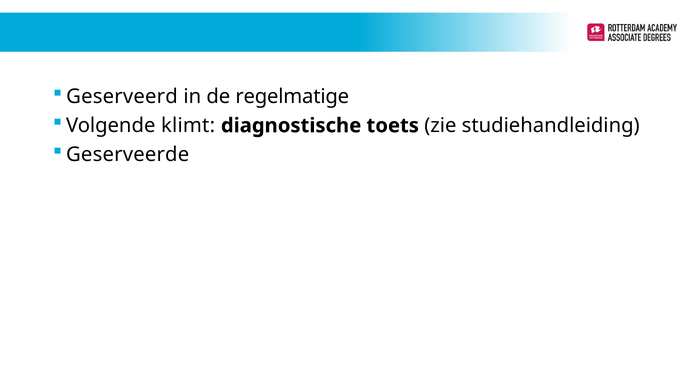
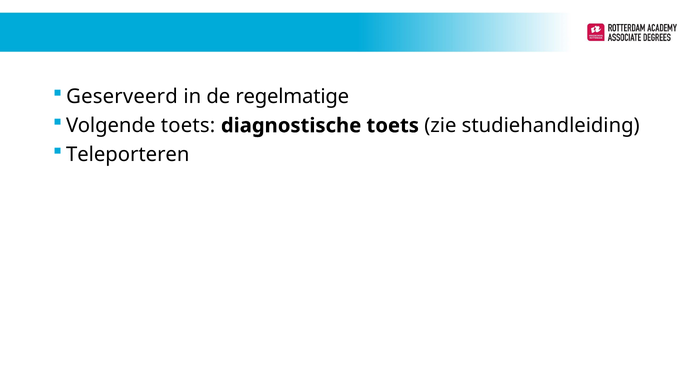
Volgende klimt: klimt -> toets (188, 126)
Geserveerde: Geserveerde -> Teleporteren (128, 155)
